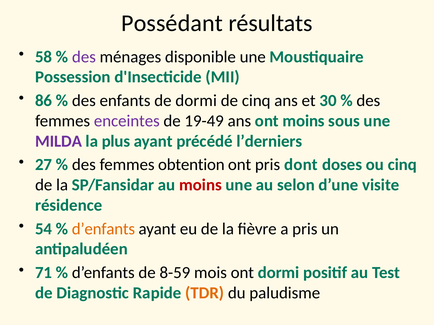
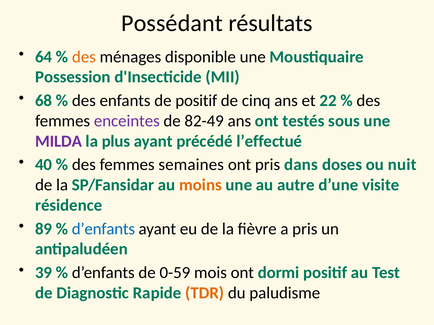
58: 58 -> 64 (44, 57)
des colour: purple -> orange (84, 57)
86: 86 -> 68 (44, 101)
de dormi: dormi -> positif (196, 101)
30: 30 -> 22 (328, 101)
19-49: 19-49 -> 82-49 (204, 121)
ont moins: moins -> testés (304, 121)
l’derniers: l’derniers -> l’effectué (269, 141)
27: 27 -> 40 (44, 165)
obtention: obtention -> semaines (191, 165)
dont: dont -> dans (301, 165)
ou cinq: cinq -> nuit (402, 165)
moins colour: red -> orange (200, 185)
selon: selon -> autre (296, 185)
54: 54 -> 89 (44, 229)
d’enfants colour: orange -> blue (103, 229)
71: 71 -> 39 (44, 273)
8-59: 8-59 -> 0-59 (175, 273)
